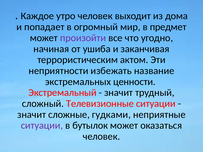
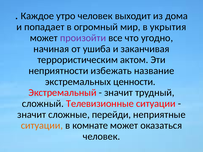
предмет: предмет -> укрытия (168, 27)
гудками: гудками -> перейди (111, 115)
ситуации colour: purple -> orange (42, 126)
бутылок: бутылок -> комнате (90, 126)
